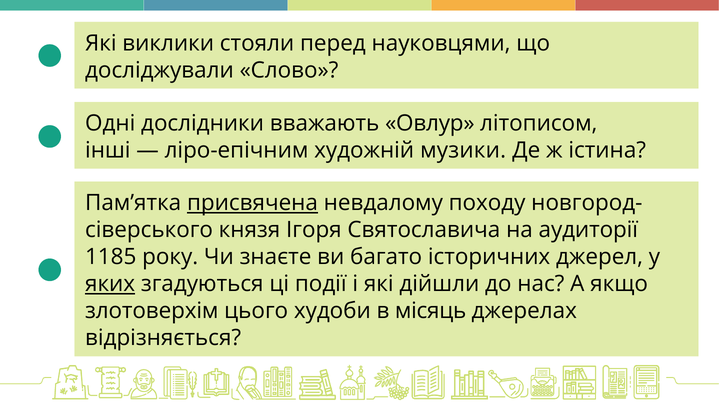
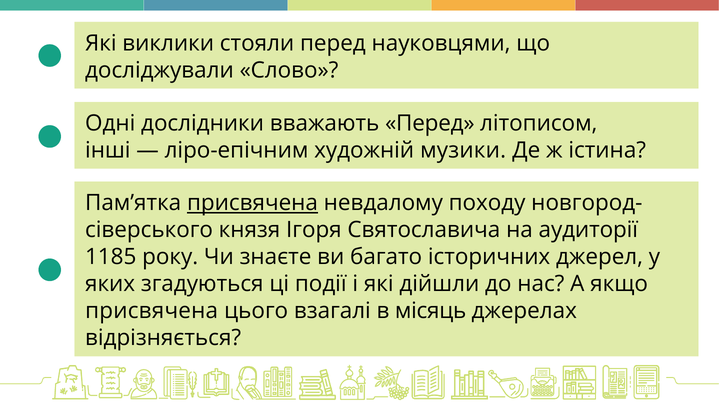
вважають Овлур: Овлур -> Перед (430, 123)
яких underline: present -> none (110, 284)
злотоверхім: злотоверхім -> присвячена (152, 311)
худоби: худоби -> взагалі (332, 311)
